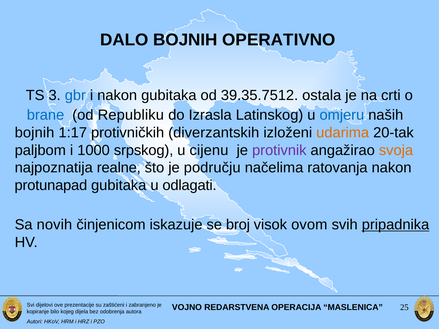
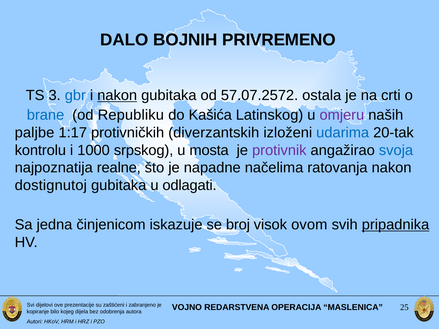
OPERATIVNO: OPERATIVNO -> PRIVREMENO (279, 40)
nakon underline: none -> present (117, 95)
39.35.7512: 39.35.7512 -> 57.07.2572 (260, 95)
Izrasla: Izrasla -> Kašića (210, 115)
omjeru colour: blue -> purple (342, 115)
bojnih: bojnih -> paljbe (35, 133)
udarima colour: orange -> blue (343, 133)
paljbom: paljbom -> kontrolu (40, 150)
cijenu: cijenu -> mosta (209, 150)
svoja colour: orange -> blue (396, 150)
području: području -> napadne (212, 168)
protunapad: protunapad -> dostignutoj (51, 185)
novih: novih -> jedna (55, 225)
